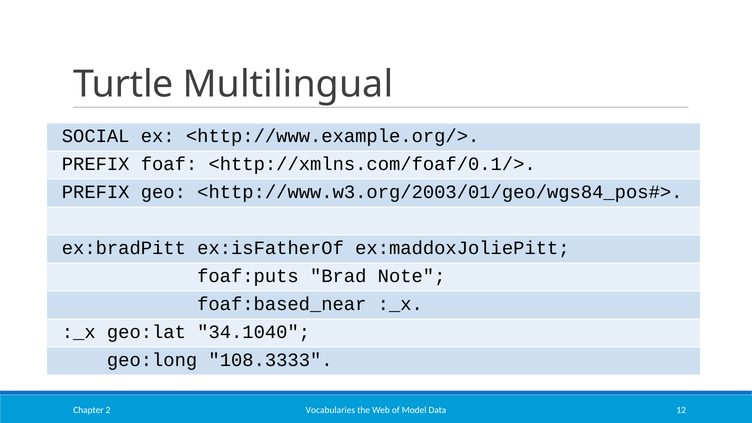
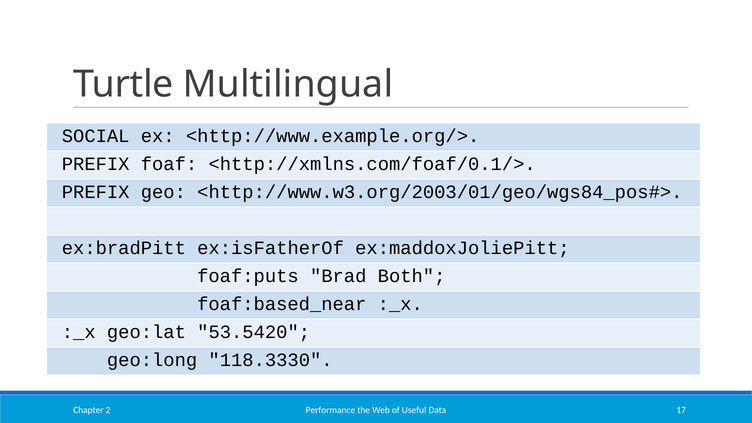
Note: Note -> Both (412, 276)
34.1040: 34.1040 -> 53.5420 (254, 332)
108.3333: 108.3333 -> 118.3330 (271, 360)
Vocabularies: Vocabularies -> Performance (330, 410)
Model: Model -> Useful (414, 410)
12: 12 -> 17 (681, 410)
